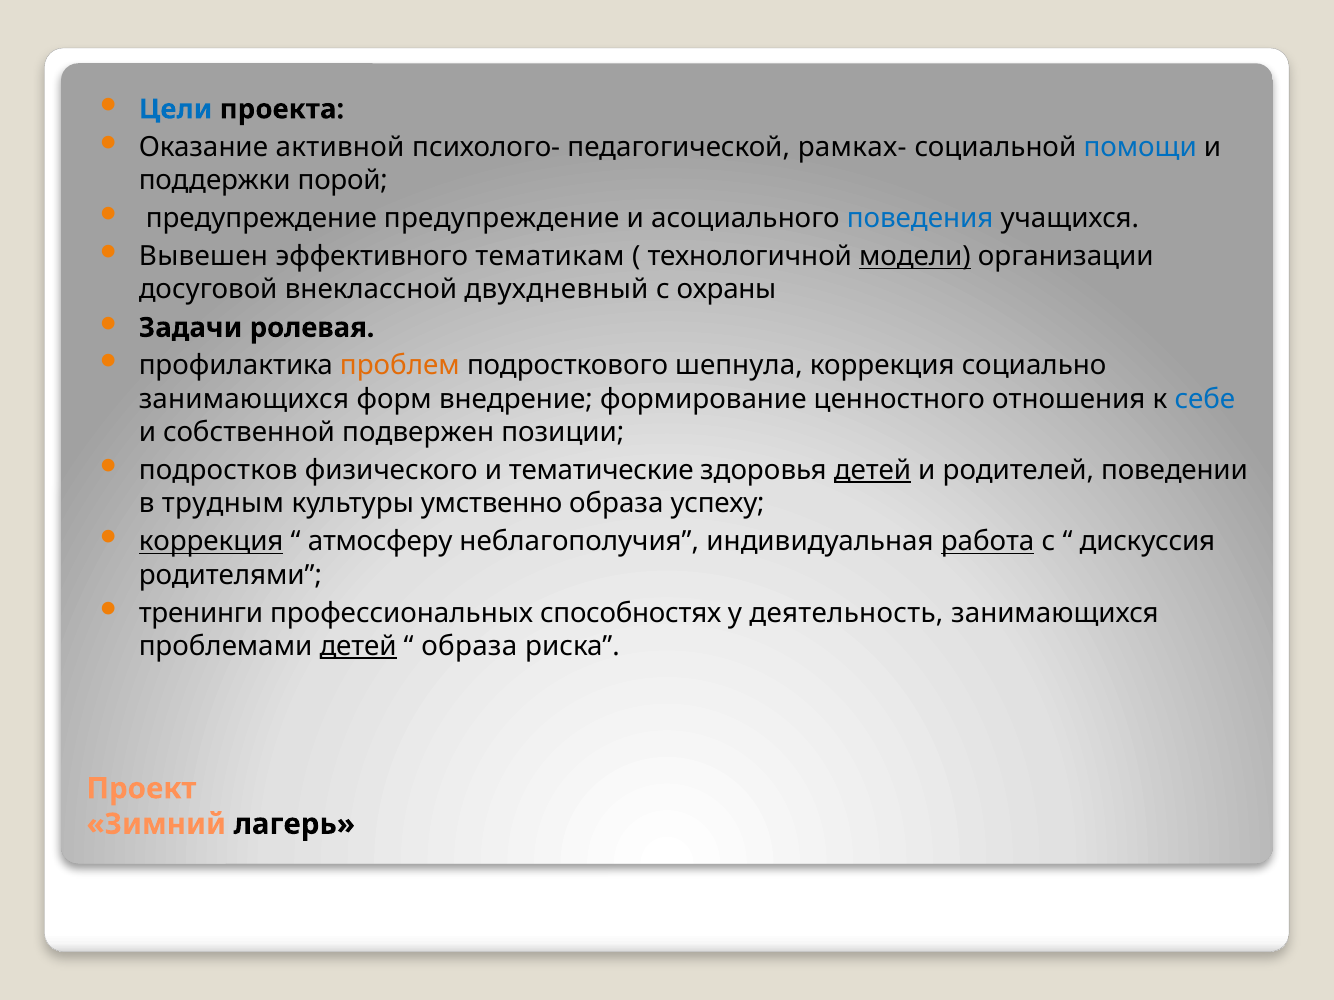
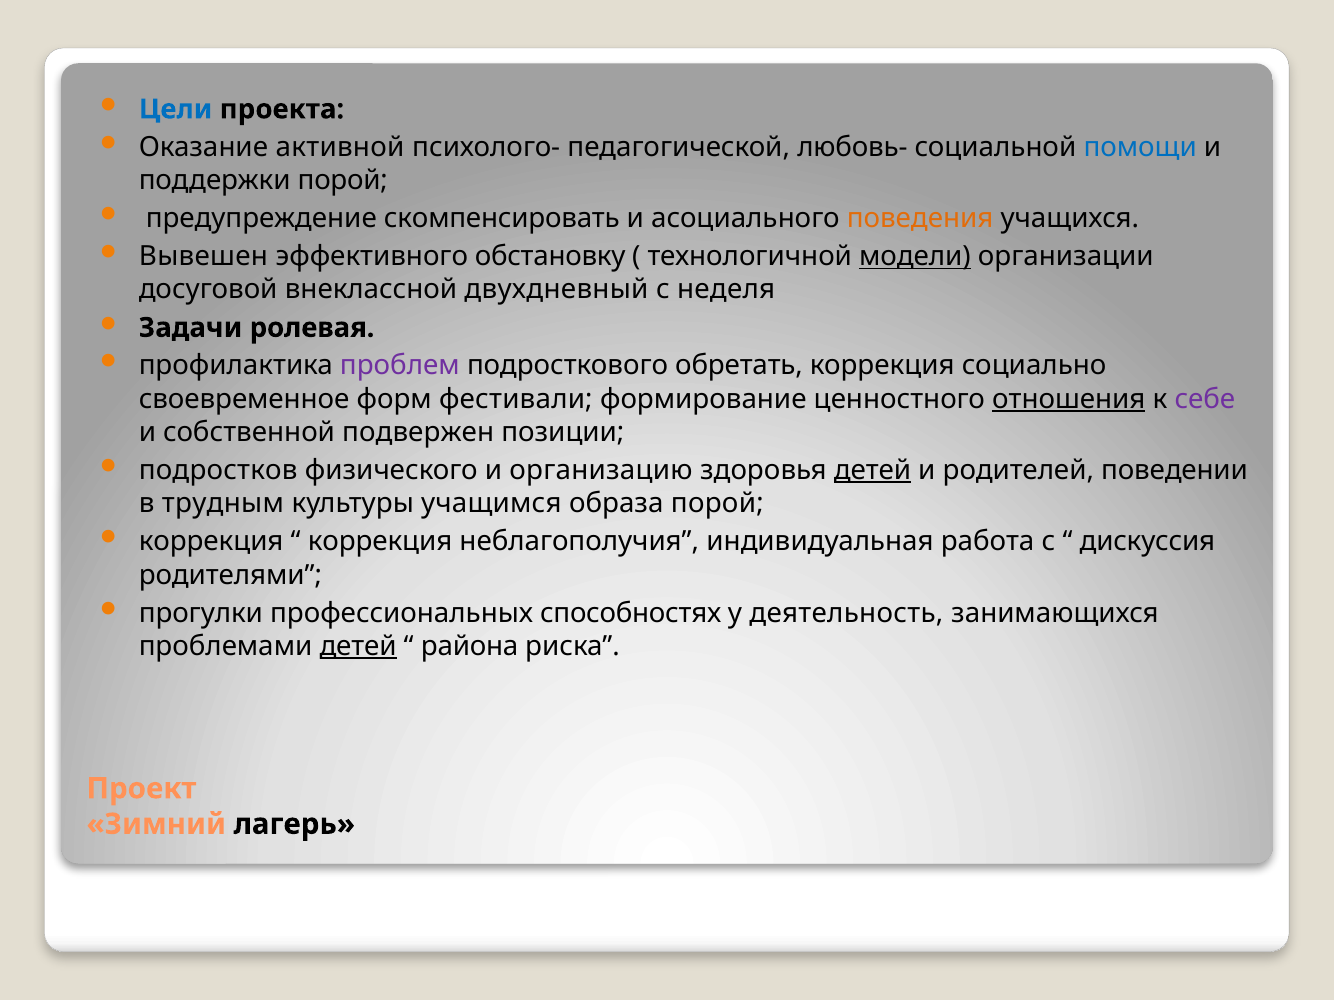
рамках-: рамках- -> любовь- (852, 147)
предупреждение предупреждение: предупреждение -> скомпенсировать (502, 219)
поведения colour: blue -> orange (920, 219)
тематикам: тематикам -> обстановку (550, 257)
охраны: охраны -> неделя (726, 290)
проблем colour: orange -> purple (400, 366)
шепнула: шепнула -> обретать (739, 366)
занимающихся: занимающихся -> своевременное (244, 399)
внедрение: внедрение -> фестивали (516, 399)
отношения underline: none -> present (1069, 399)
себе colour: blue -> purple (1205, 399)
тематические: тематические -> организацию (601, 471)
умственно: умственно -> учащимся (491, 504)
образа успеху: успеху -> порой (717, 504)
коррекция underline: present -> none (211, 542)
атмосферу: атмосферу -> коррекция (380, 542)
работа underline: present -> none (988, 542)
тренинги: тренинги -> прогулки (201, 613)
образа: образа -> района (470, 647)
